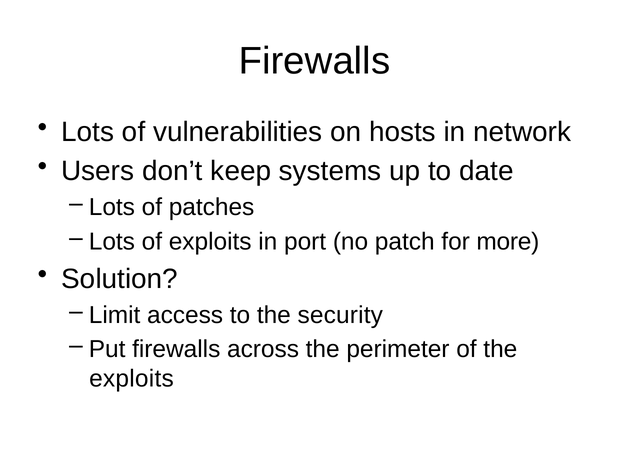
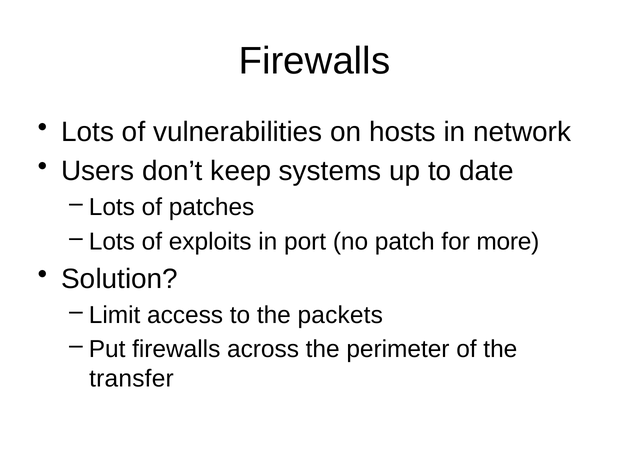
security: security -> packets (340, 315)
exploits: exploits -> transfer (131, 379)
